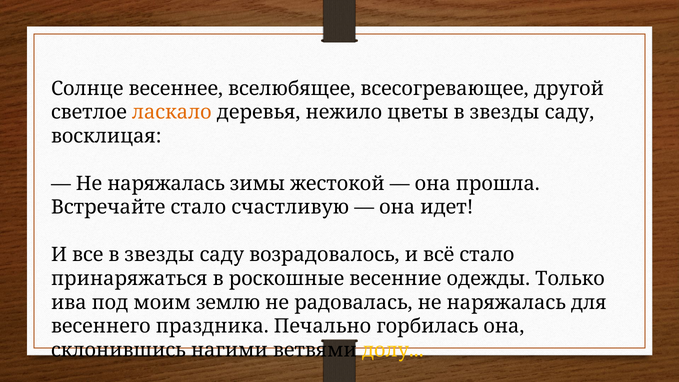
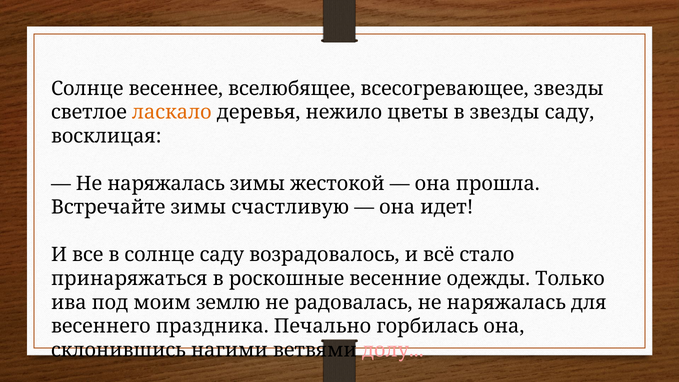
всесогревающее другой: другой -> звезды (569, 88)
Встречайте стало: стало -> зимы (198, 207)
все в звезды: звезды -> солнце (160, 255)
долу colour: yellow -> pink (393, 350)
